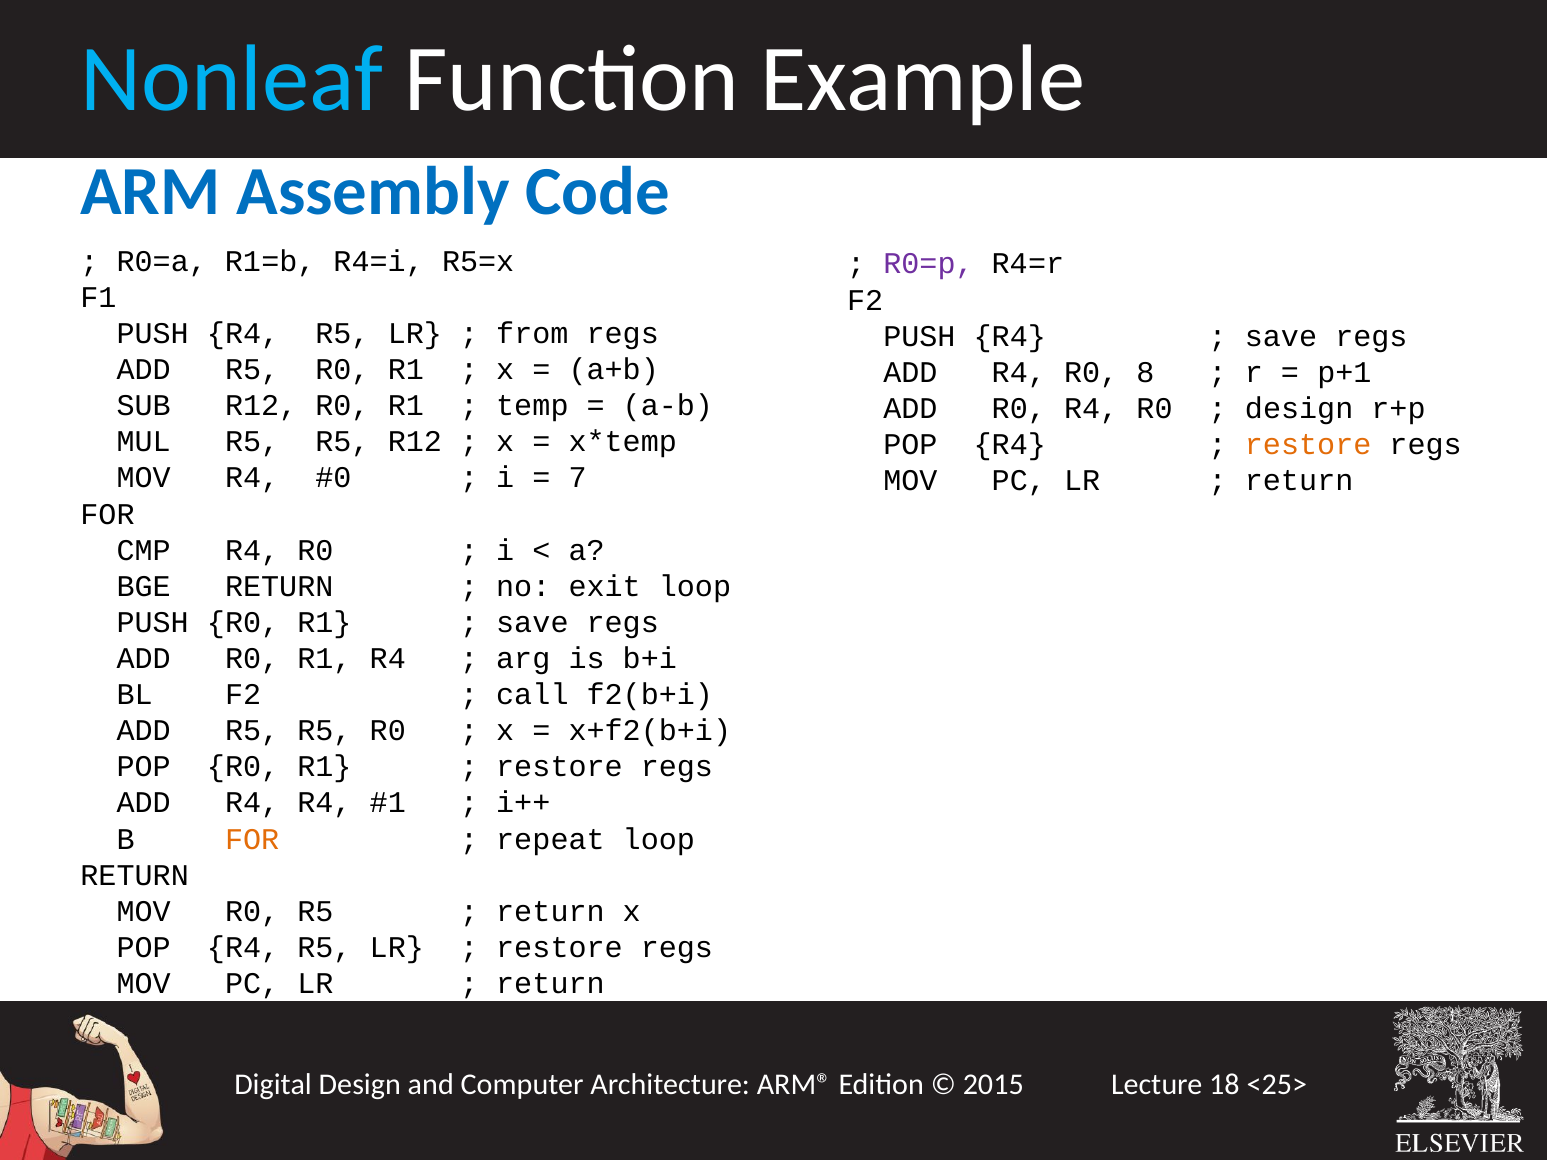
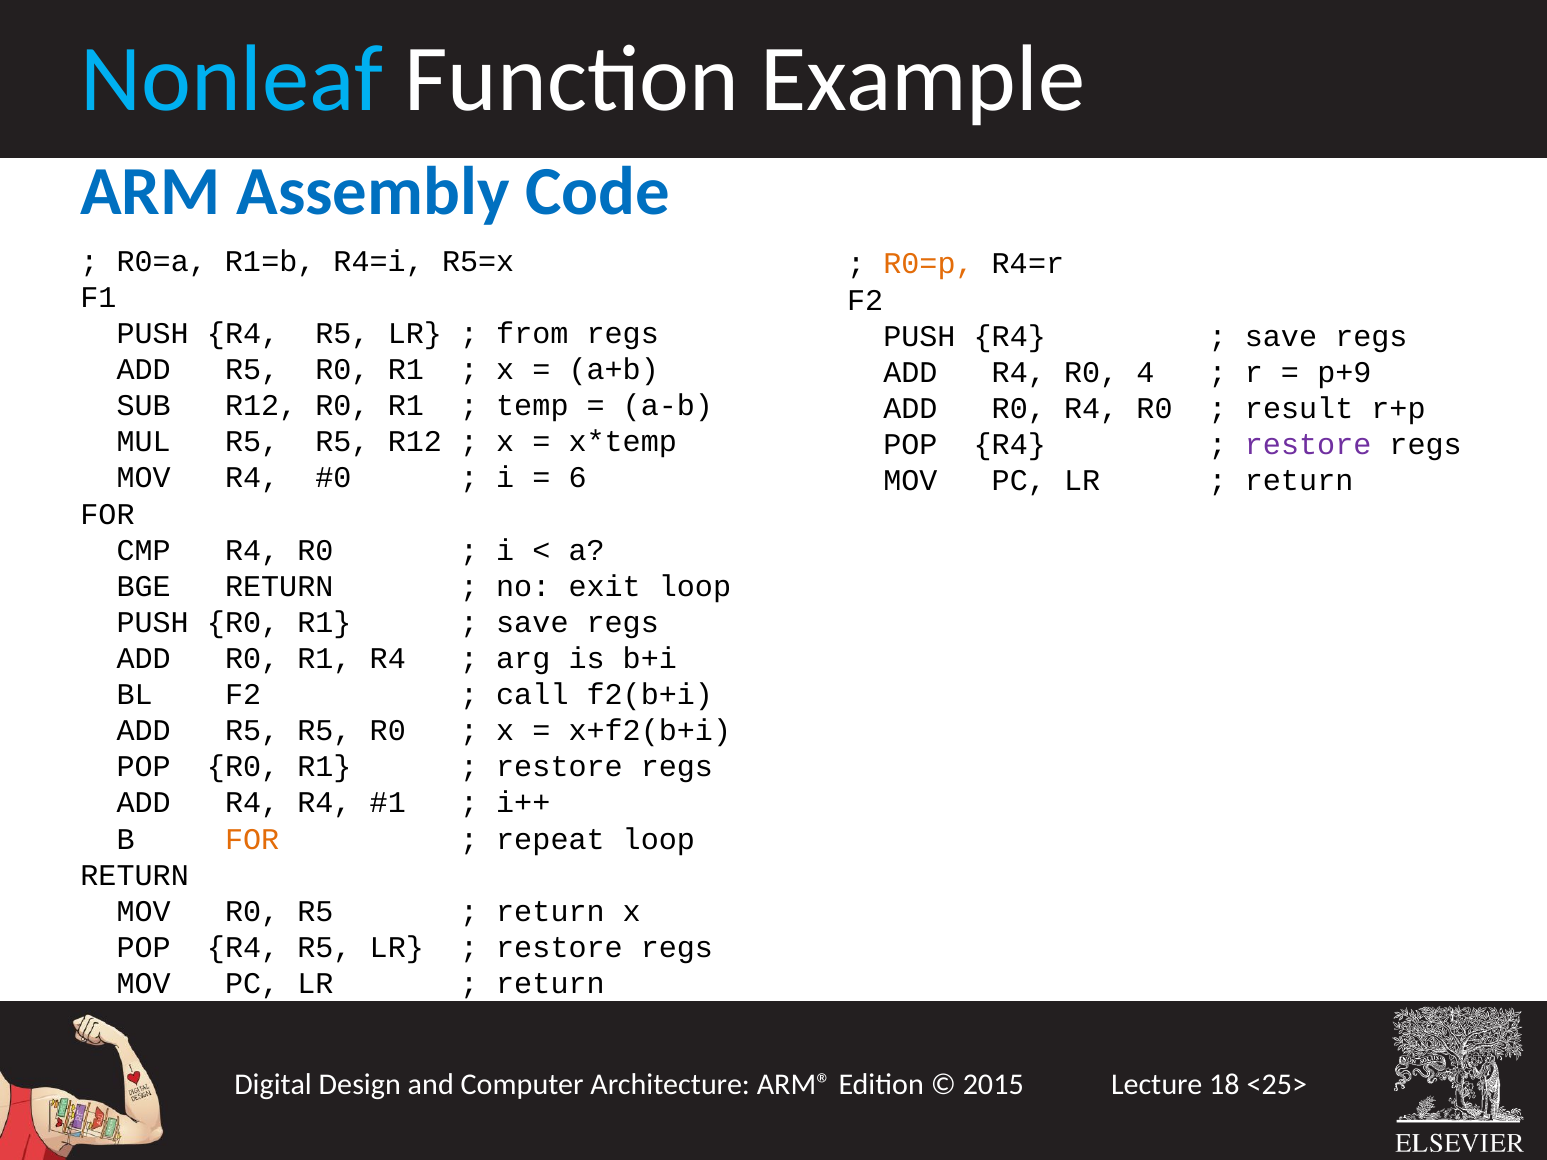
R0=p colour: purple -> orange (928, 264)
8: 8 -> 4 (1145, 372)
p+1: p+1 -> p+9 (1344, 372)
design: design -> result (1299, 408)
restore colour: orange -> purple (1308, 445)
7: 7 -> 6 (578, 478)
